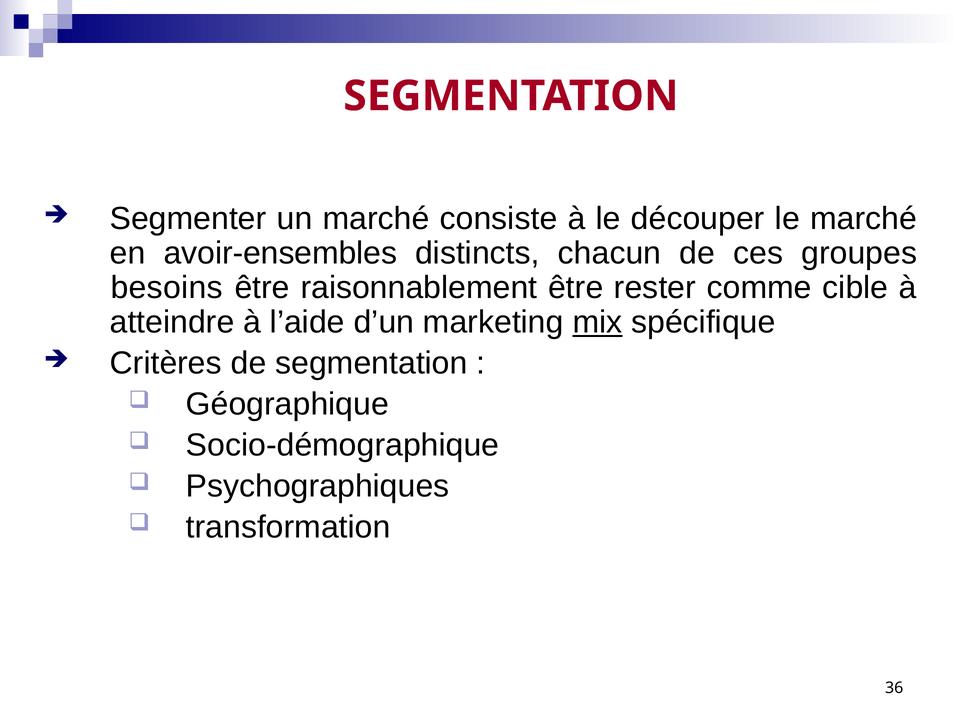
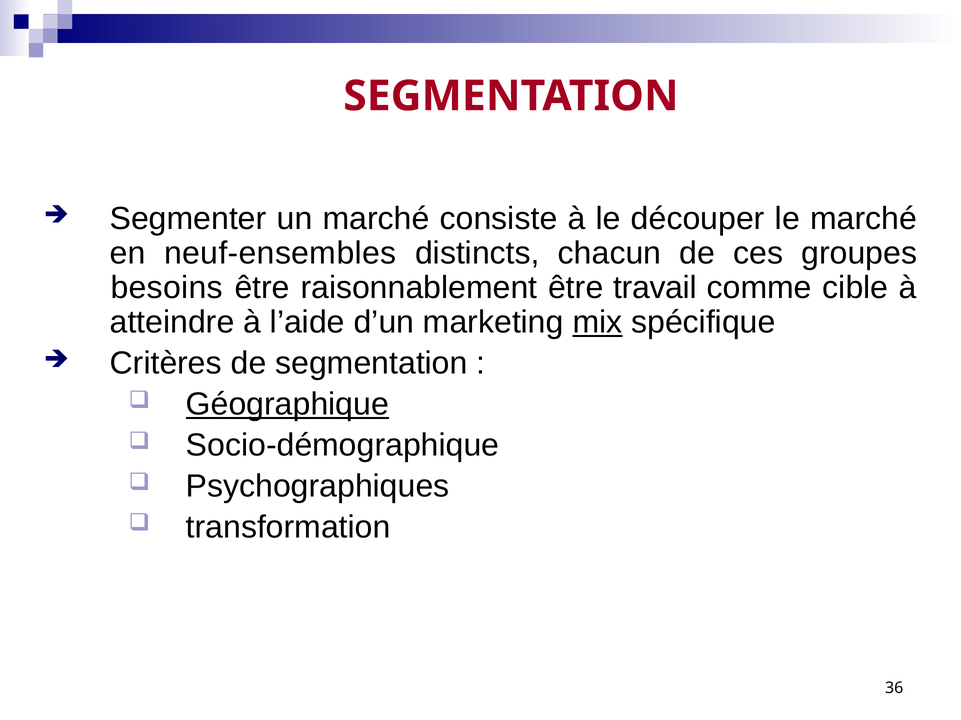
avoir-ensembles: avoir-ensembles -> neuf-ensembles (280, 254)
rester: rester -> travail (655, 288)
Géographique underline: none -> present (287, 405)
